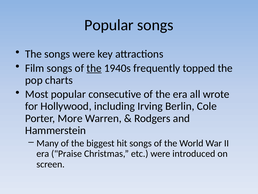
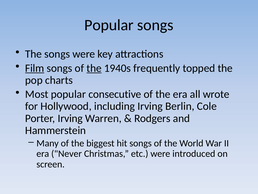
Film underline: none -> present (35, 68)
Porter More: More -> Irving (70, 118)
Praise: Praise -> Never (67, 153)
